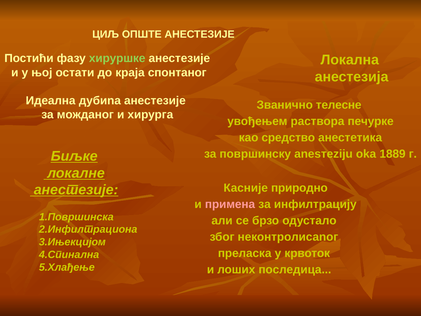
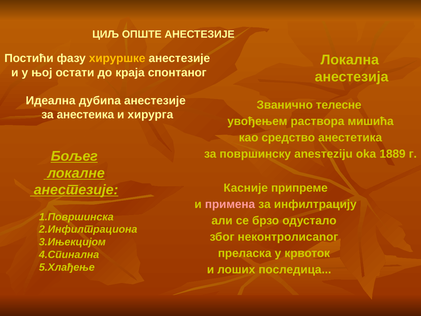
хируршке colour: light green -> yellow (117, 58)
можданог: можданог -> анестеика (85, 115)
печурке: печурке -> мишића (371, 121)
Биљке: Биљке -> Бољег (74, 156)
природно: природно -> припреме (299, 188)
